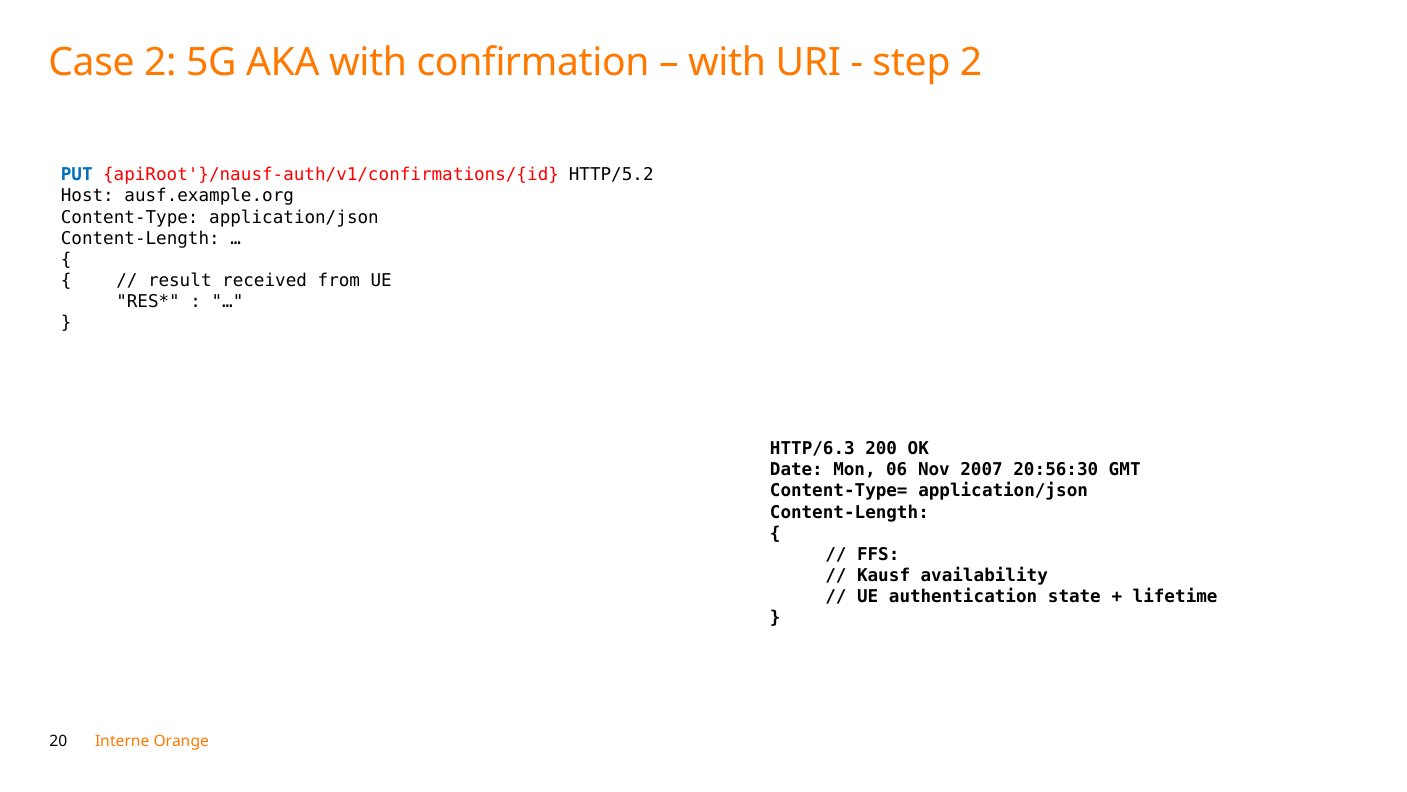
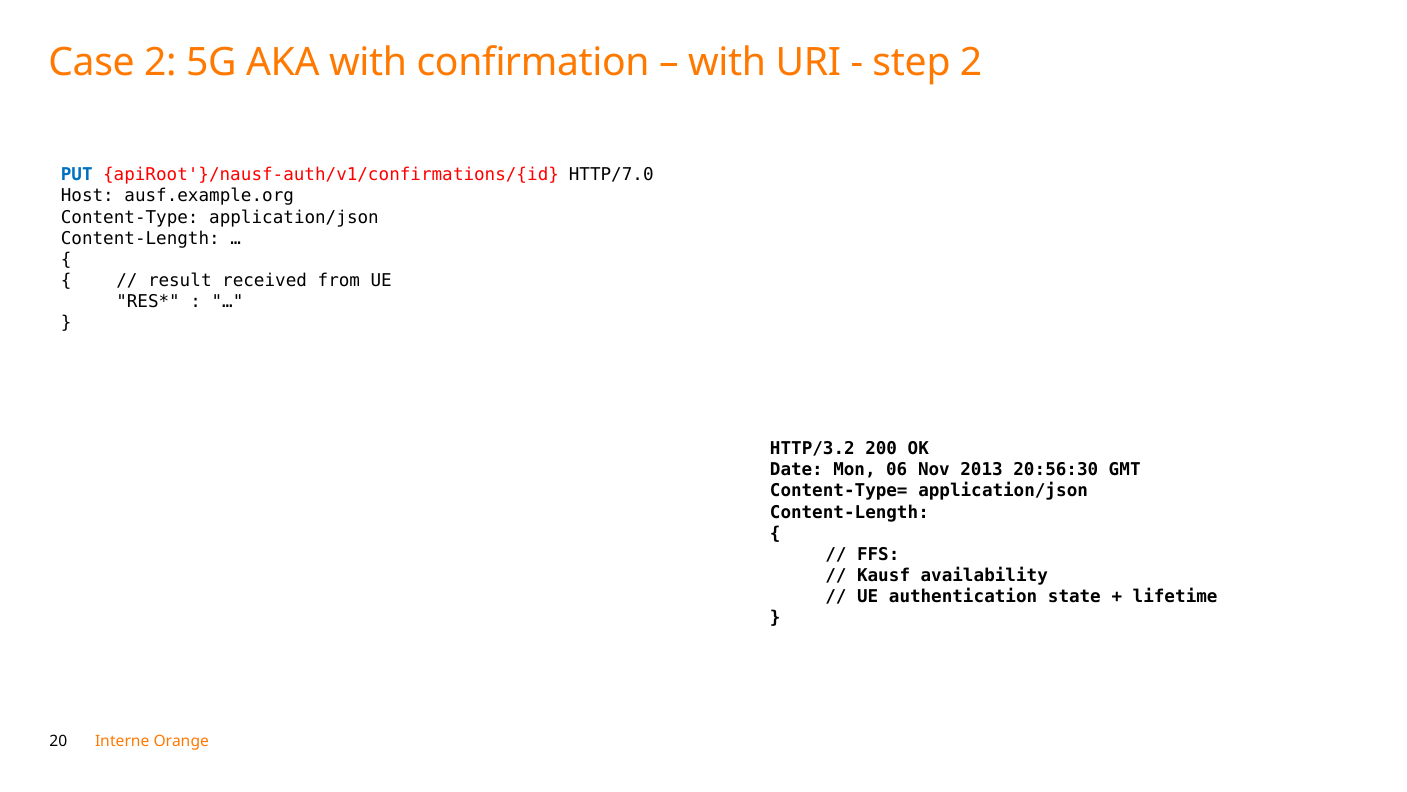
HTTP/5.2: HTTP/5.2 -> HTTP/7.0 (611, 175)
HTTP/6.3: HTTP/6.3 -> HTTP/3.2 (812, 448)
2007: 2007 -> 2013 (982, 470)
